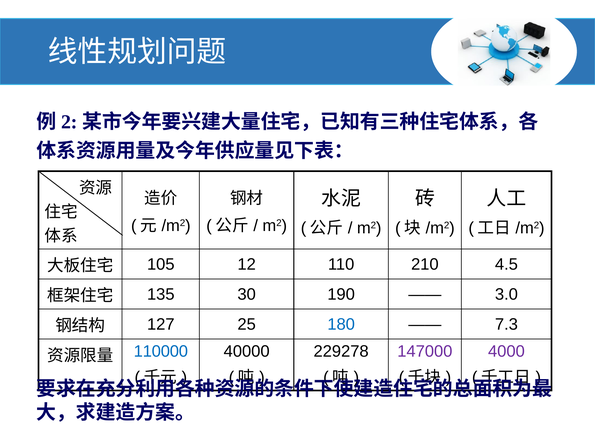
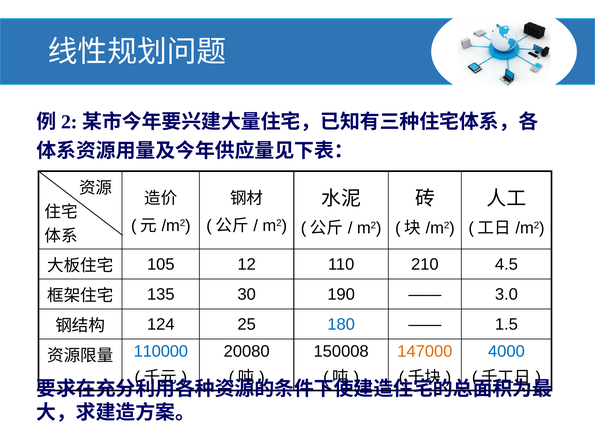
127: 127 -> 124 (161, 324)
7.3: 7.3 -> 1.5 (506, 324)
40000: 40000 -> 20080 (247, 352)
229278: 229278 -> 150008 (341, 352)
147000 colour: purple -> orange (425, 352)
4000 colour: purple -> blue (506, 352)
